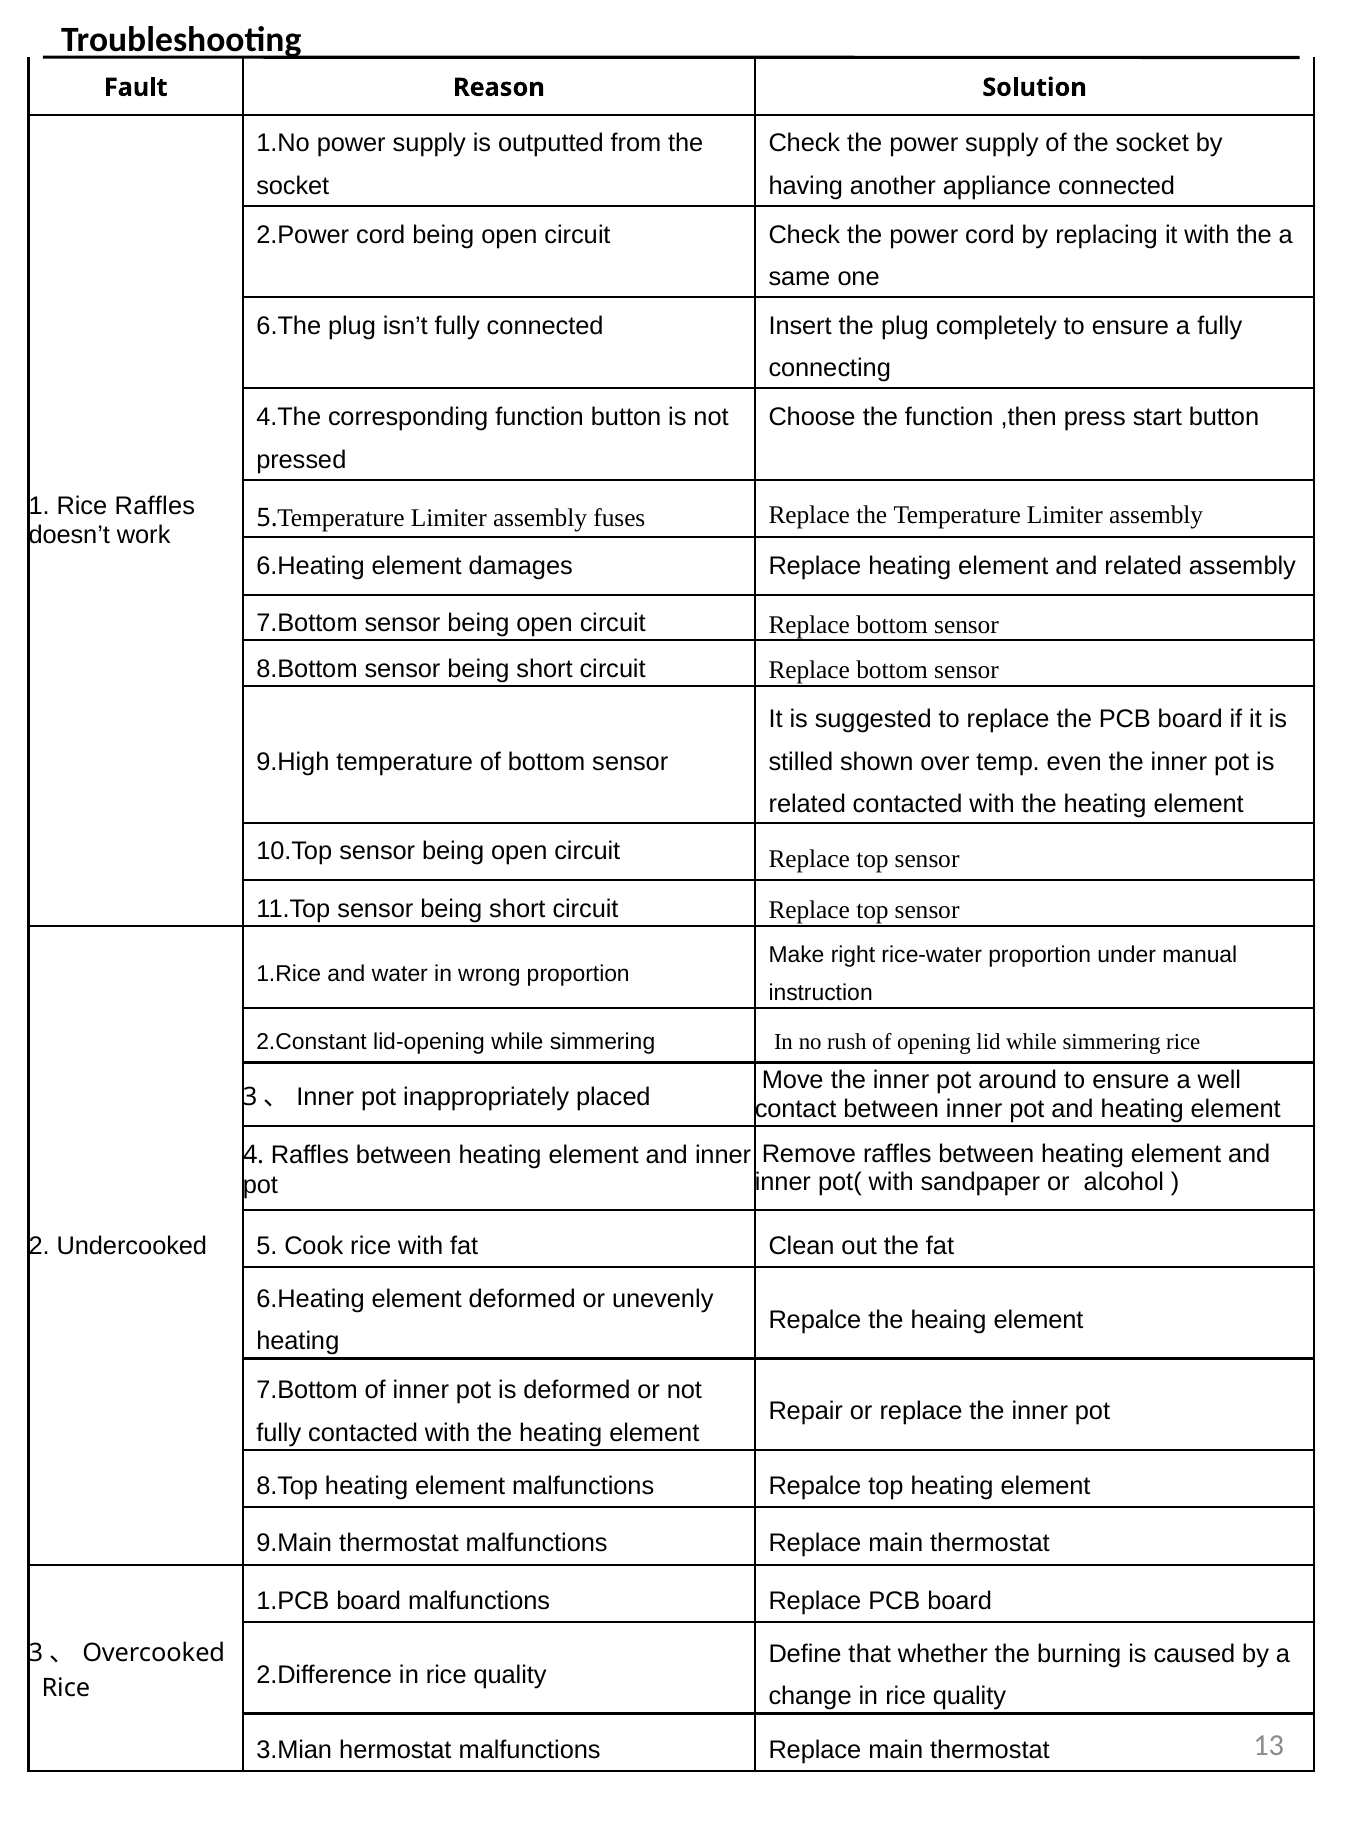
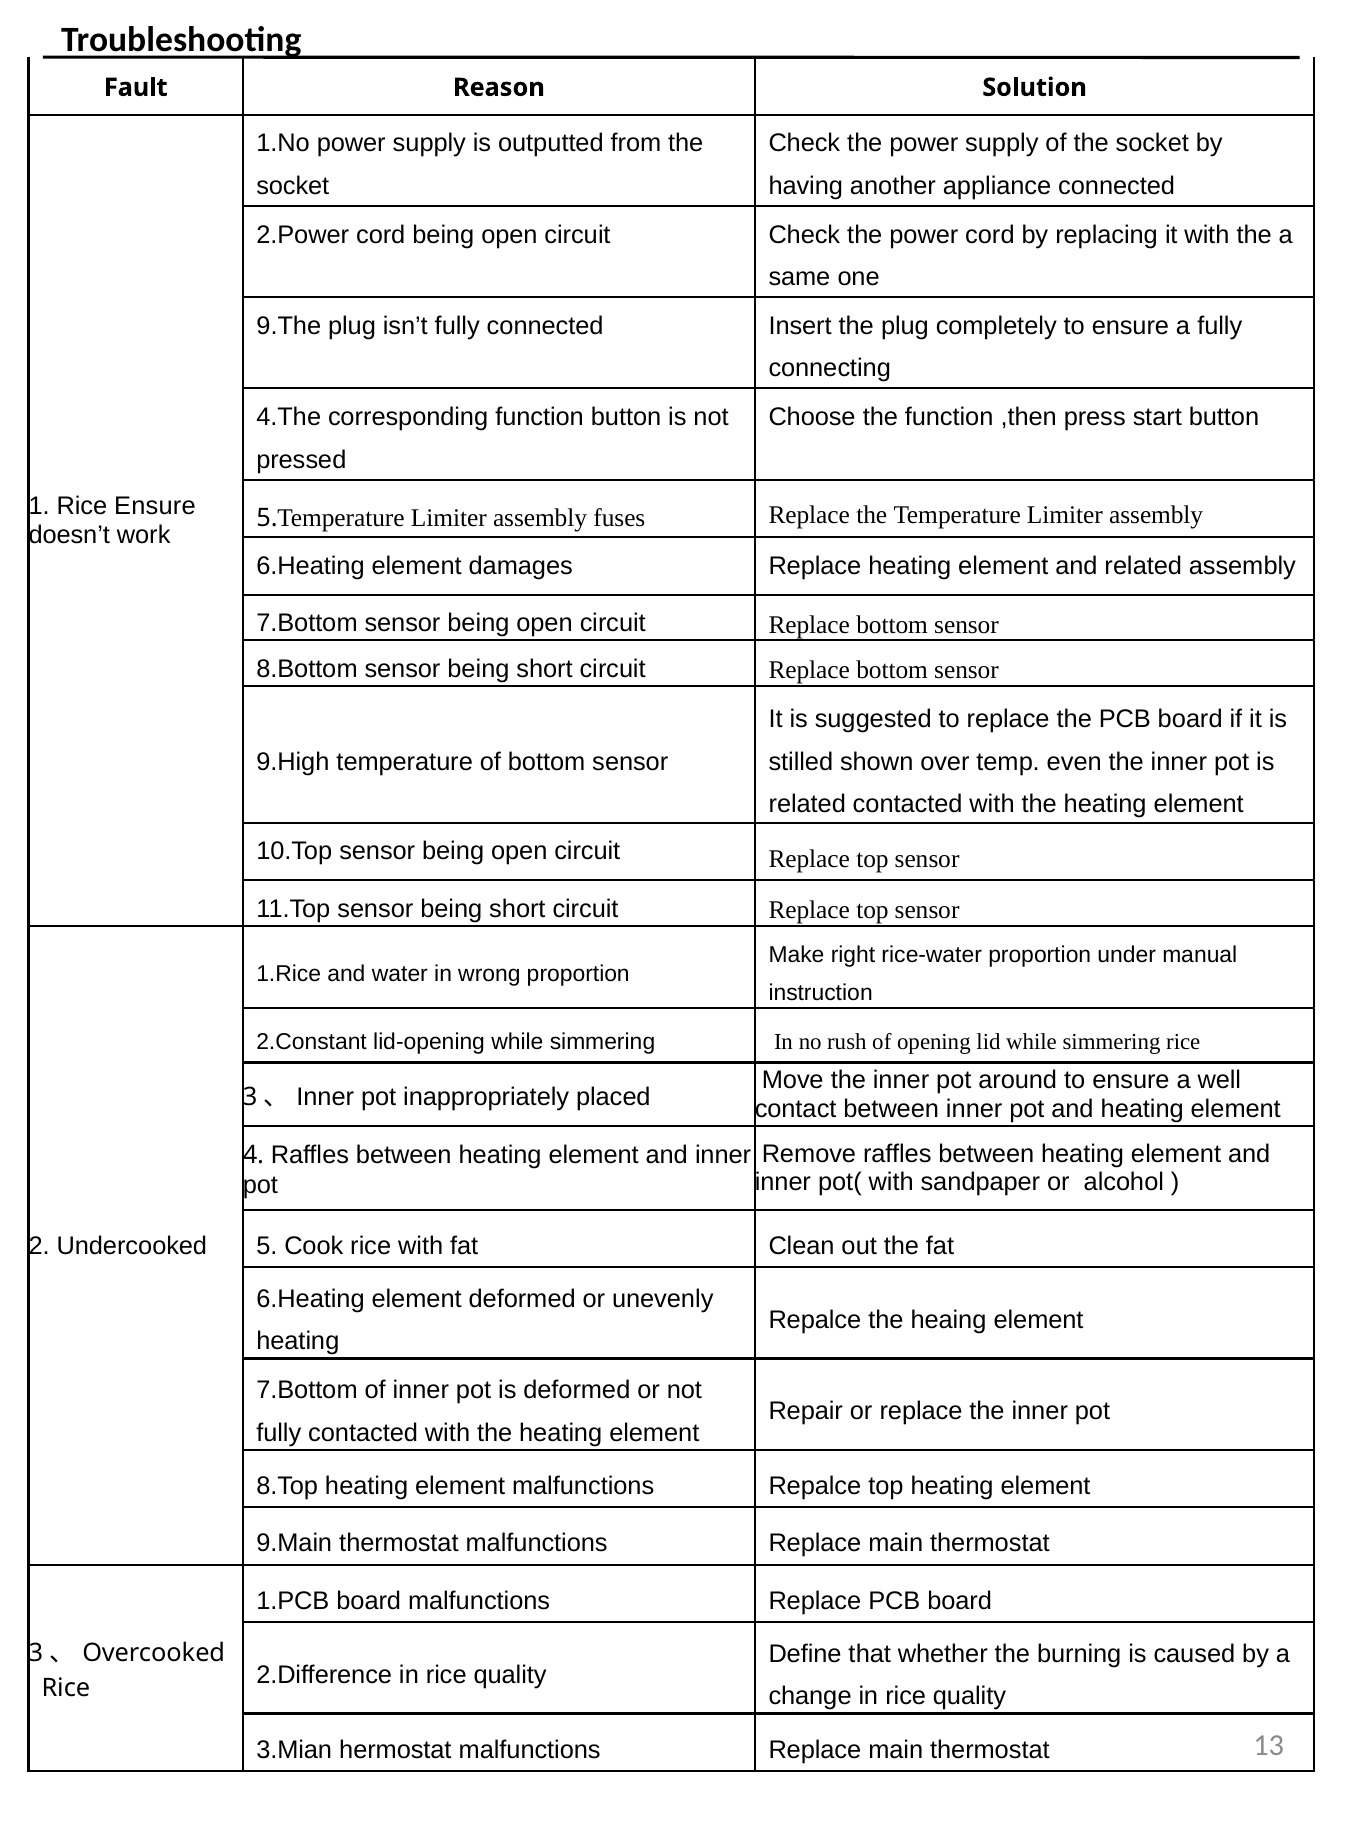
6.The: 6.The -> 9.The (289, 326)
Rice Raffles: Raffles -> Ensure (155, 506)
